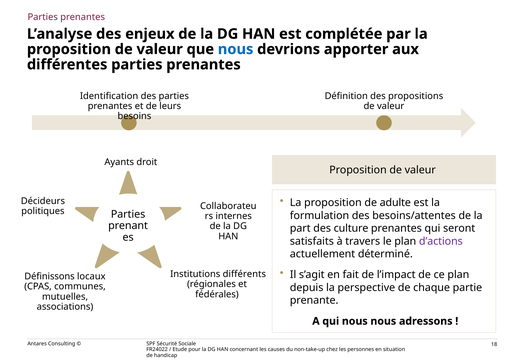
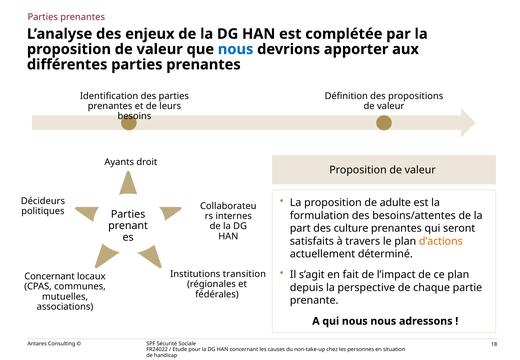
d’actions colour: purple -> orange (441, 241)
différents: différents -> transition (244, 274)
Définissons: Définissons -> Concernant (50, 276)
